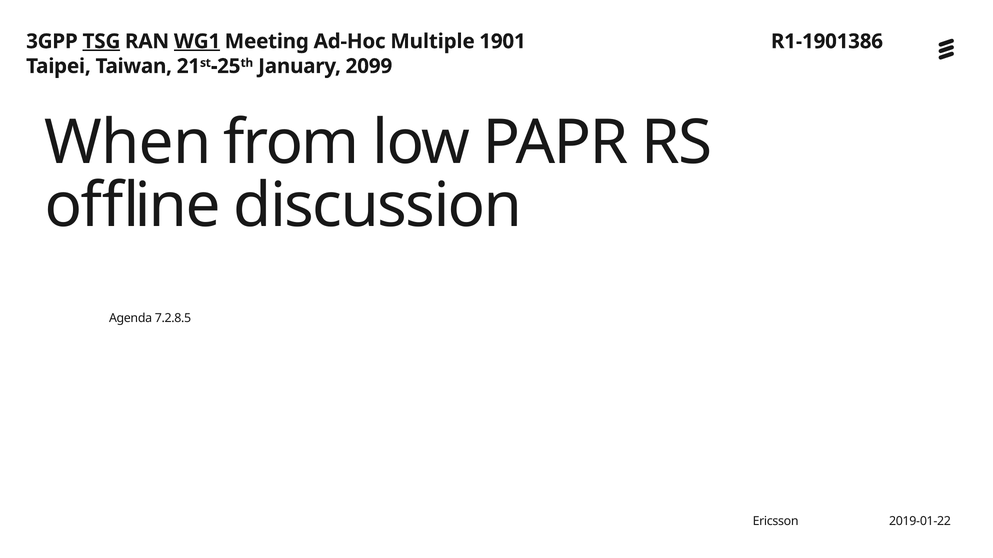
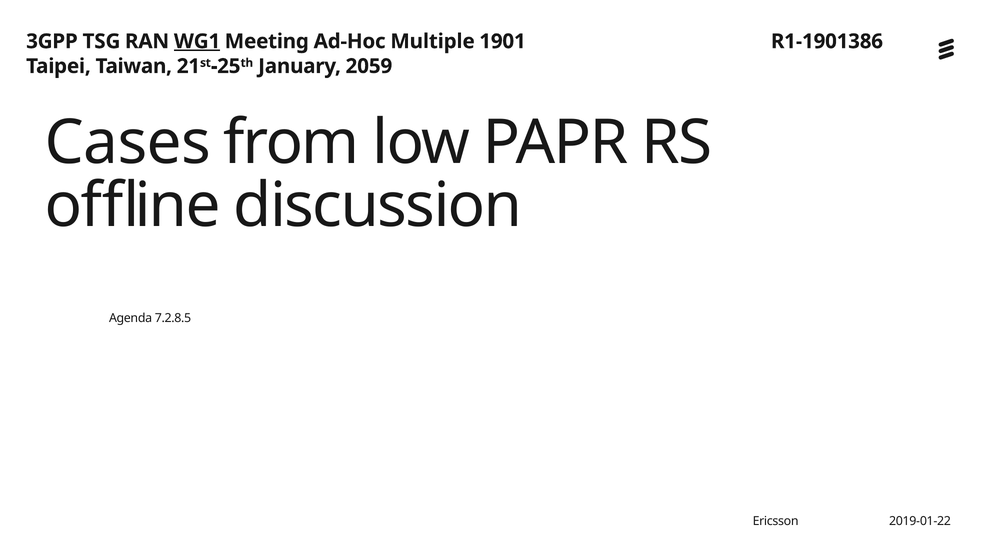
TSG underline: present -> none (101, 41)
2099: 2099 -> 2059 (369, 66)
When: When -> Cases (128, 143)
